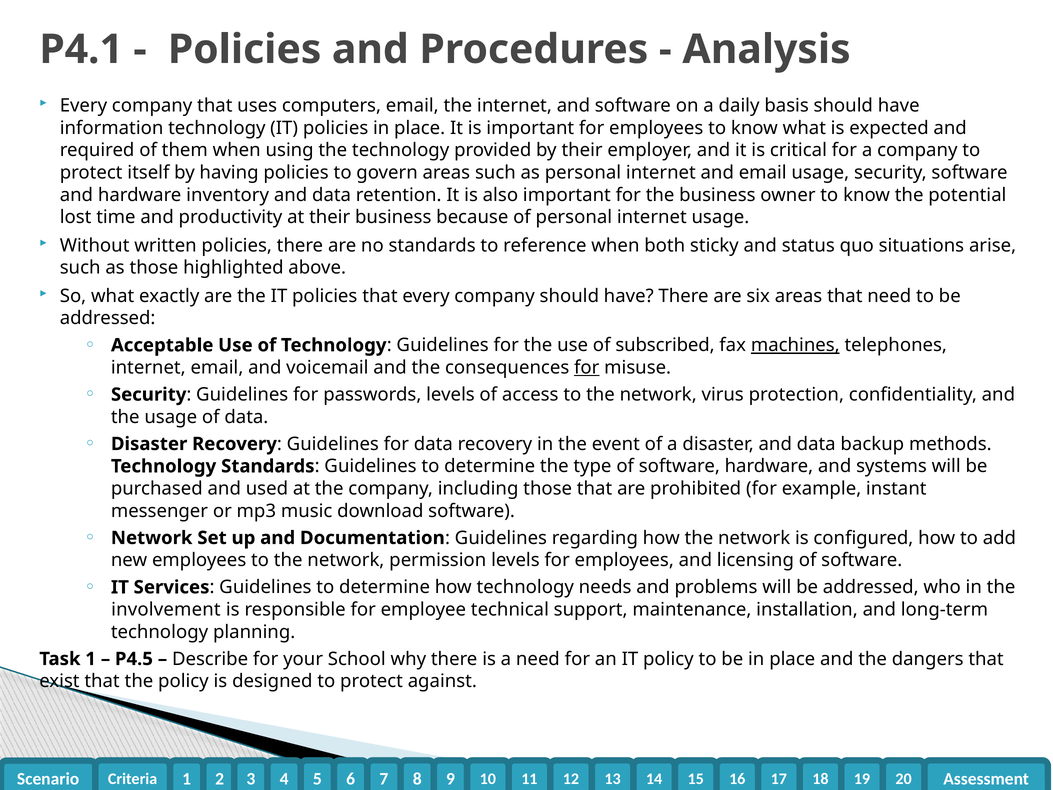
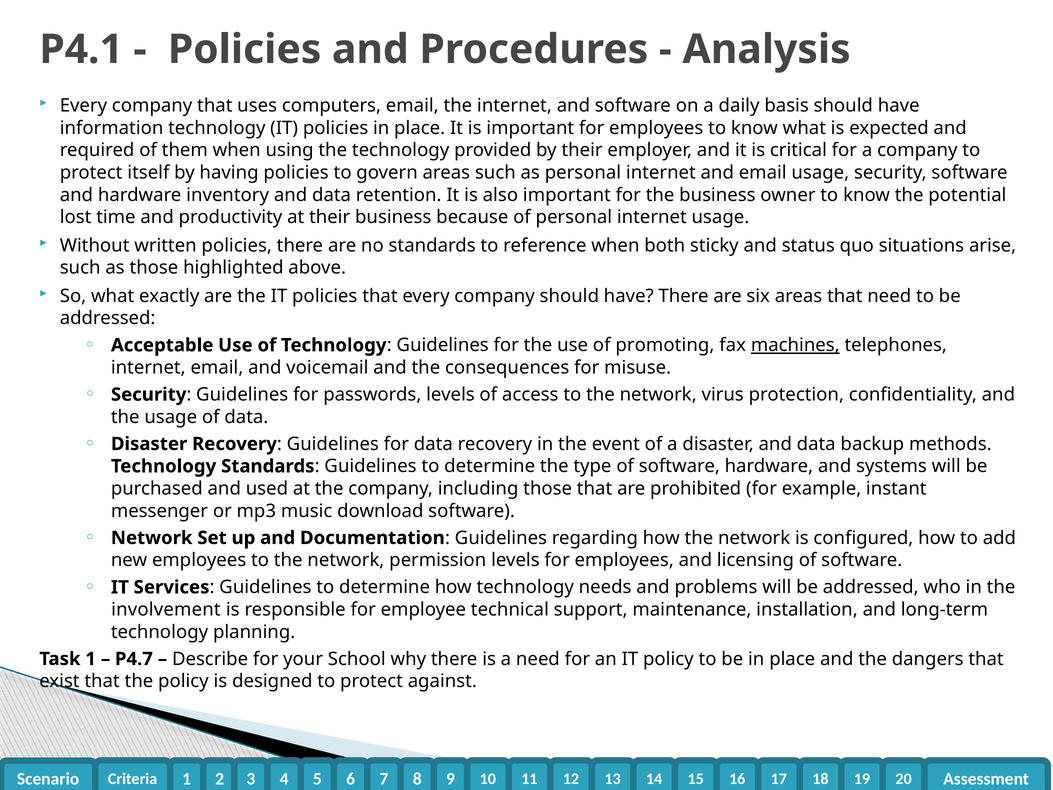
subscribed: subscribed -> promoting (665, 345)
for underline: present -> none (587, 367)
P4.5: P4.5 -> P4.7 (134, 659)
